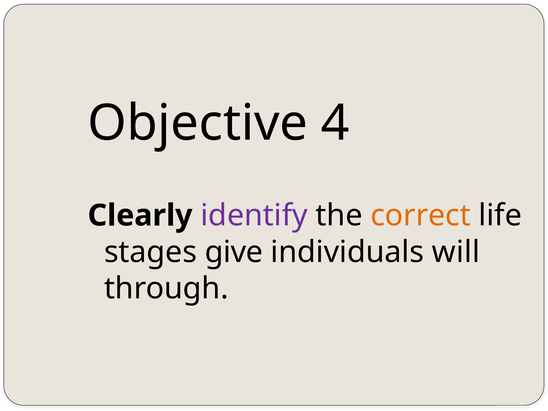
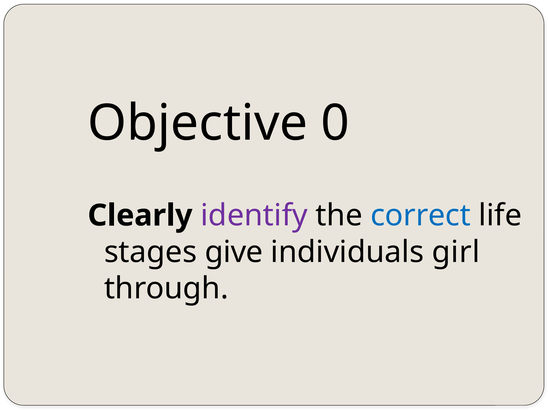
4: 4 -> 0 (335, 123)
correct colour: orange -> blue (421, 215)
will: will -> girl (456, 252)
